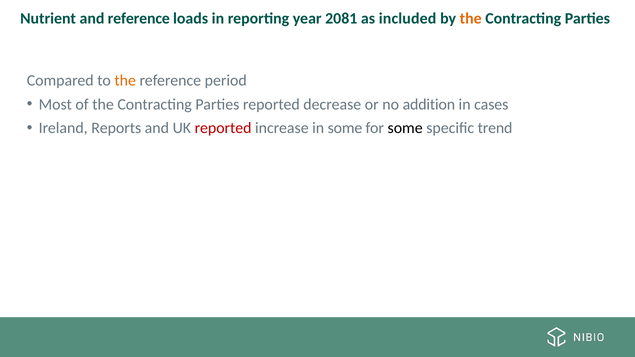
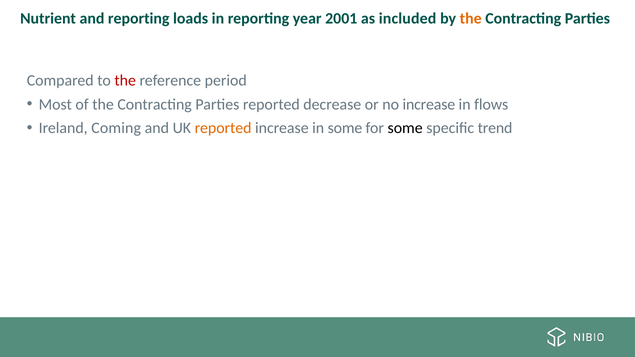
and reference: reference -> reporting (139, 19)
2081: 2081 -> 2001 (341, 19)
the colour: orange -> red (125, 81)
no addition: addition -> increase (429, 104)
cases: cases -> flows (491, 104)
Reports: Reports -> Coming (116, 128)
reported colour: red -> orange (223, 128)
